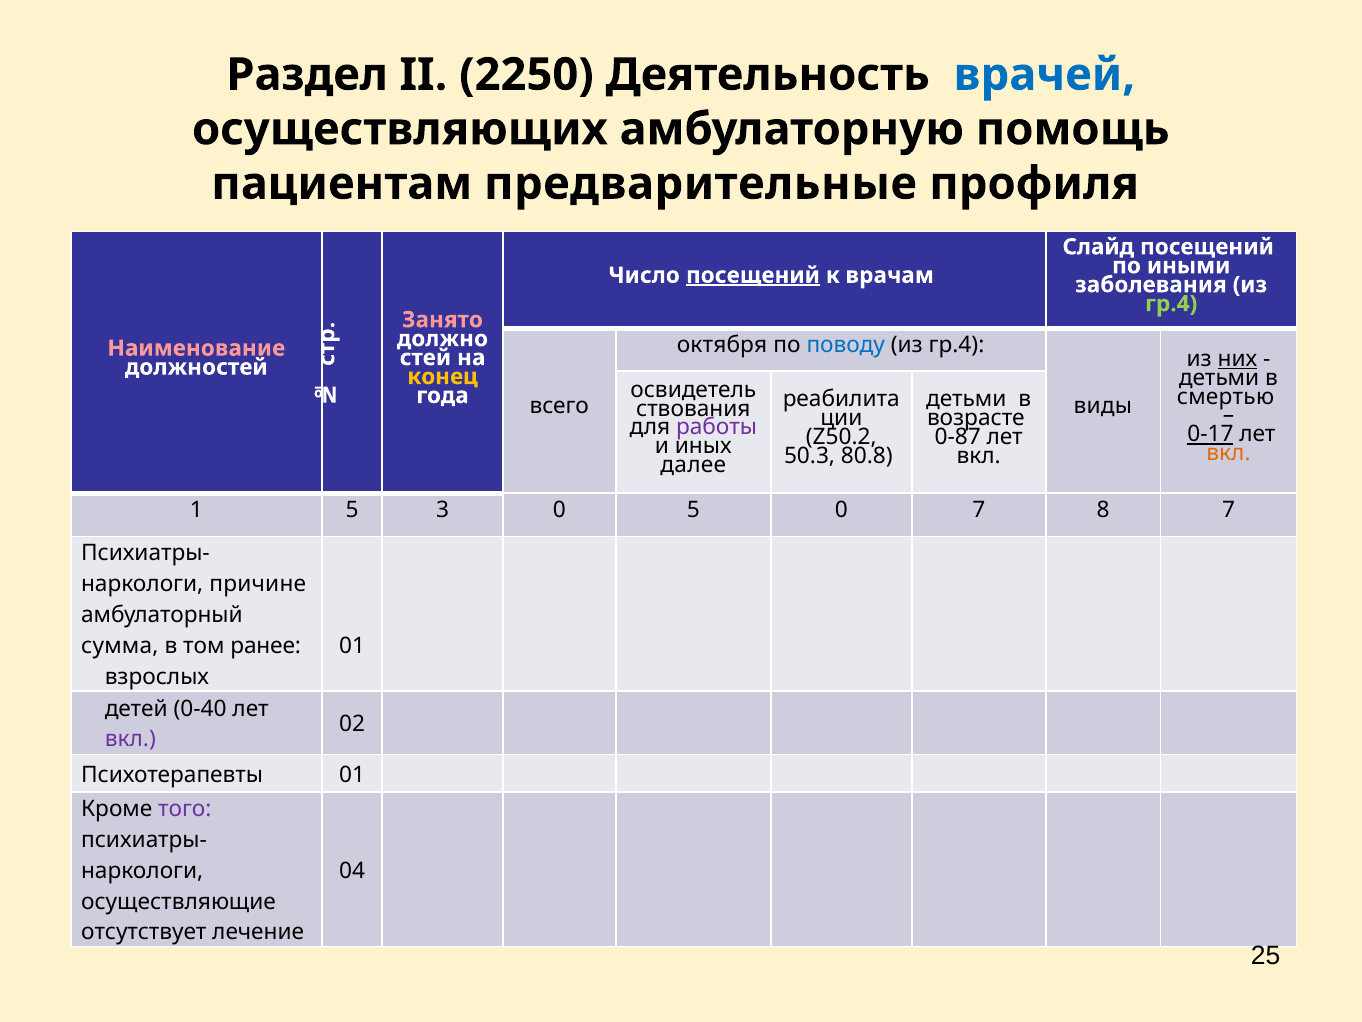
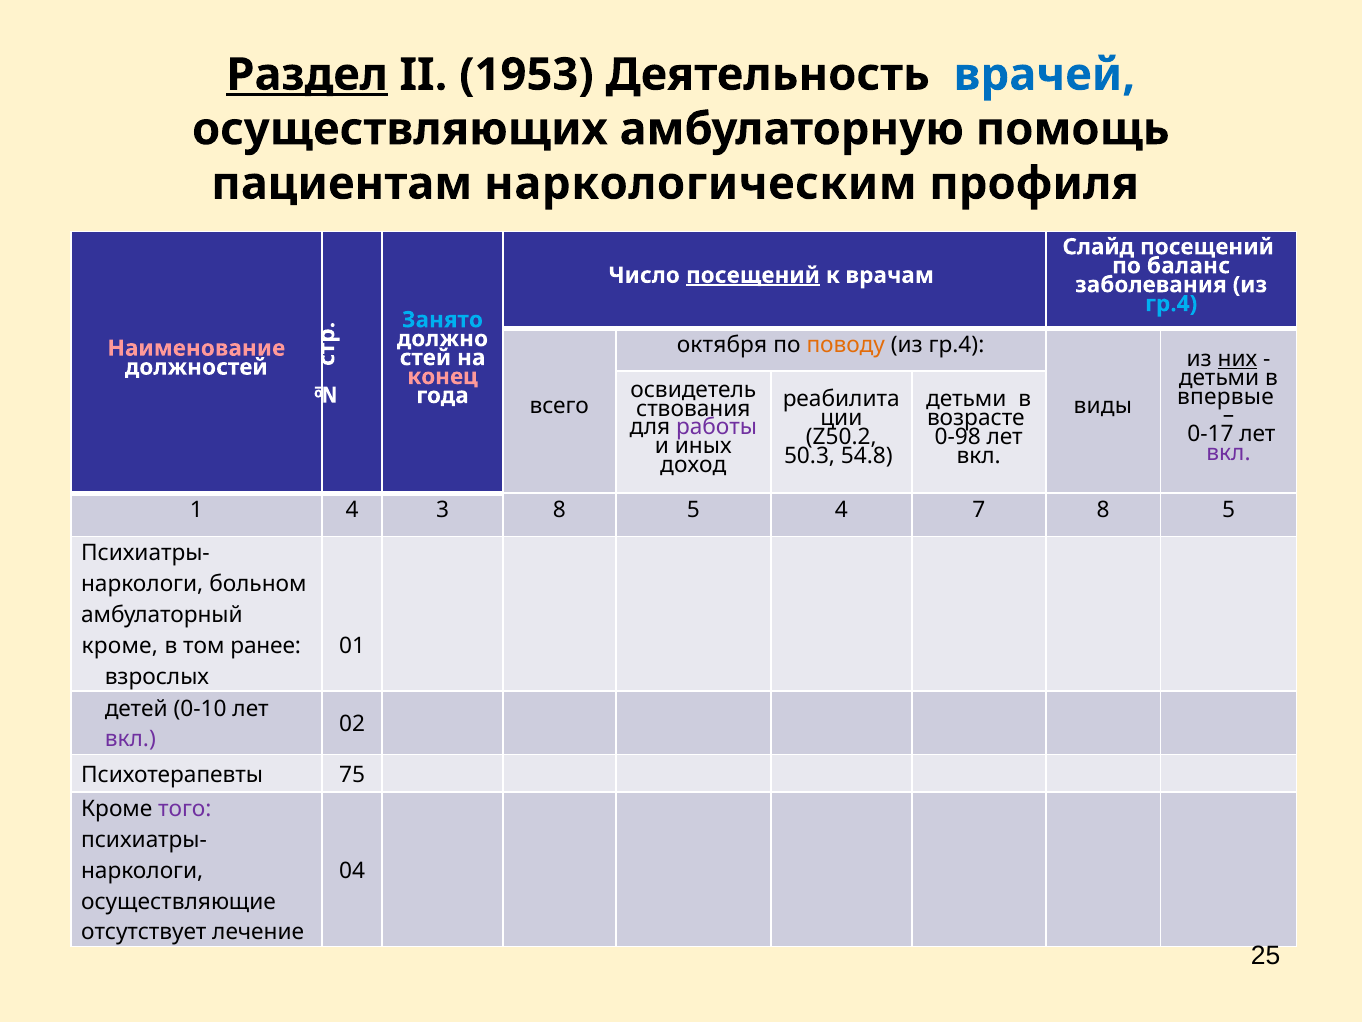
Раздел underline: none -> present (307, 75)
2250: 2250 -> 1953 (526, 75)
предварительные: предварительные -> наркологическим (700, 184)
иными: иными -> баланс (1188, 266)
гр.4 colour: light green -> light blue (1171, 304)
Занято colour: pink -> light blue (443, 320)
поводу colour: blue -> orange (846, 345)
конец colour: yellow -> pink (443, 376)
смертью: смертью -> впервые (1225, 396)
0-17 underline: present -> none (1210, 434)
0-87: 0-87 -> 0-98 (958, 437)
вкл colour: orange -> purple (1229, 453)
80.8: 80.8 -> 54.8 (867, 456)
далее: далее -> доход (693, 465)
1 5: 5 -> 4 (352, 510)
3 0: 0 -> 8 (559, 510)
5 0: 0 -> 4 (841, 510)
7 8 7: 7 -> 5 (1229, 510)
причине: причине -> больном (258, 584)
сумма: сумма -> кроме (120, 646)
0-40: 0-40 -> 0-10 (200, 708)
Психотерапевты 01: 01 -> 75 (352, 774)
